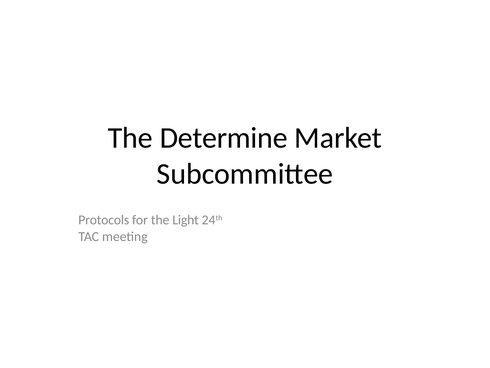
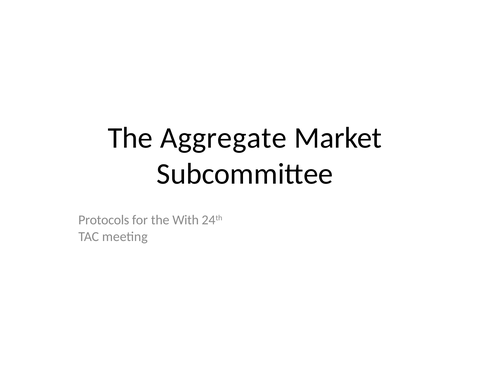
Determine: Determine -> Aggregate (223, 138)
Light: Light -> With (186, 220)
